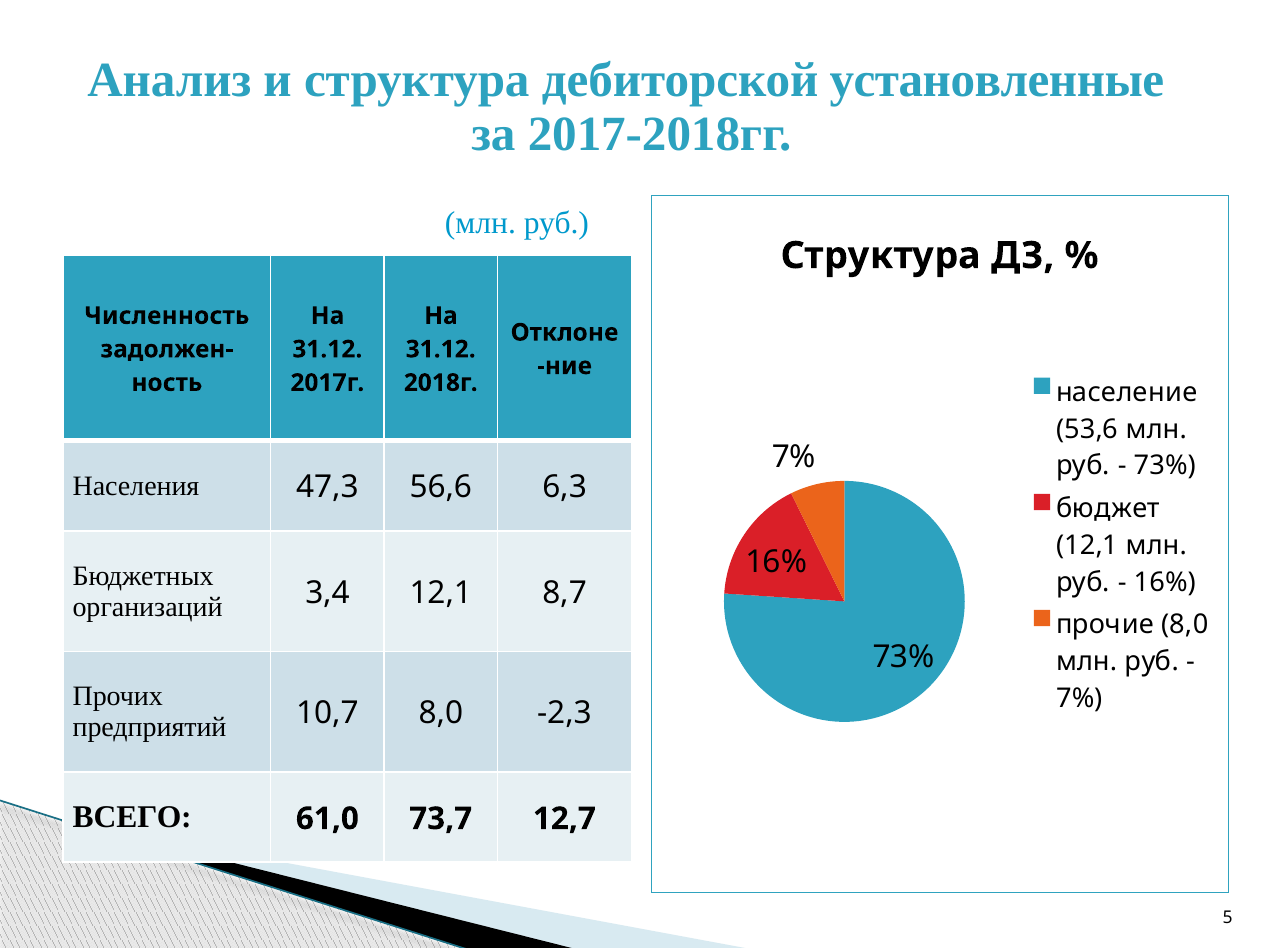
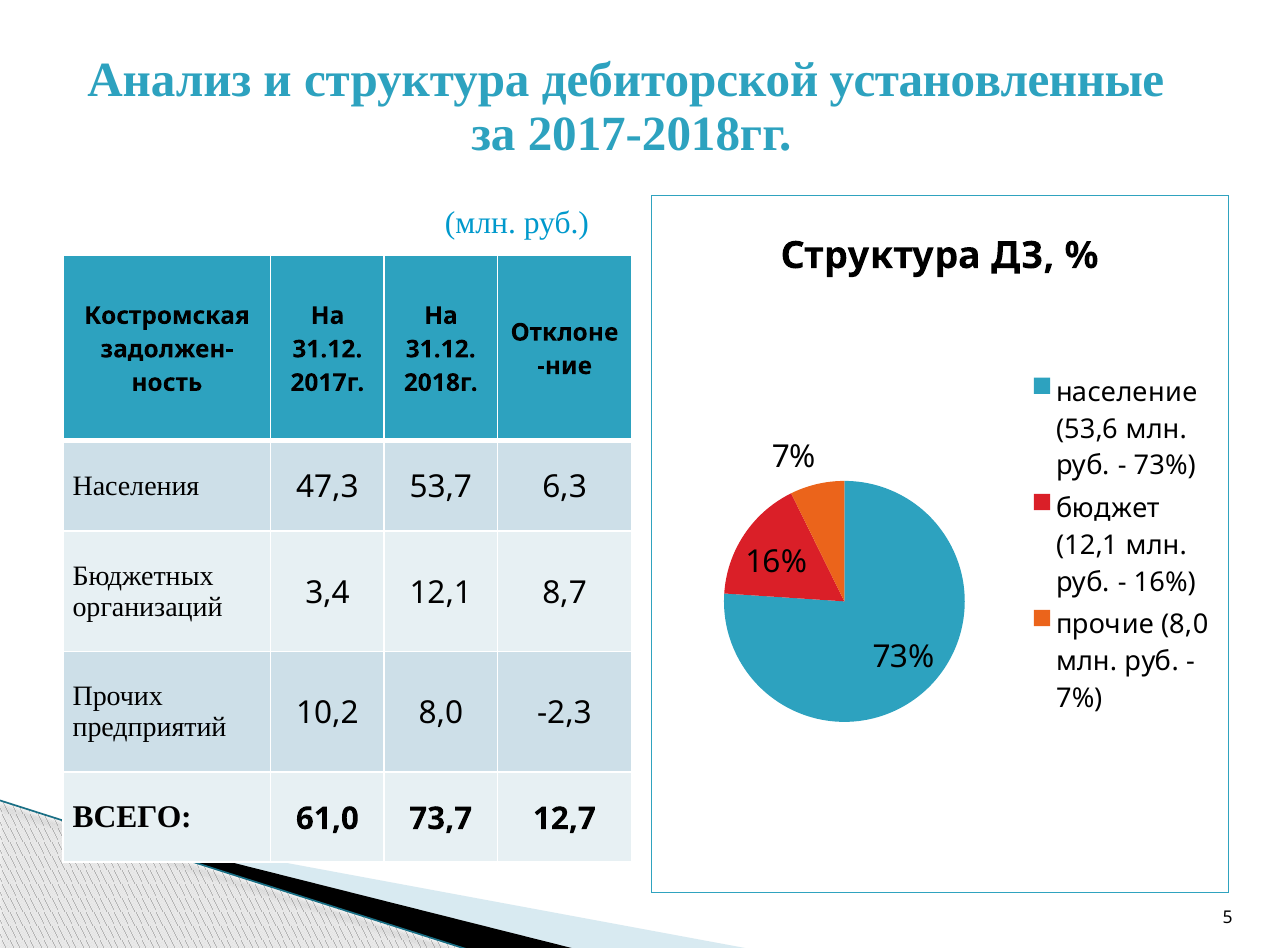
Численность: Численность -> Костромская (167, 316)
56,6: 56,6 -> 53,7 (441, 487)
10,7: 10,7 -> 10,2 (327, 713)
